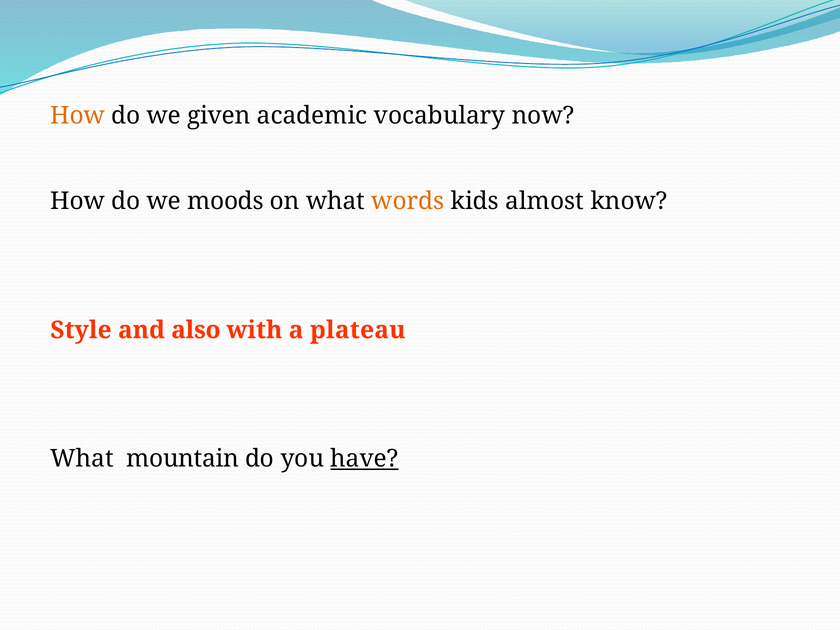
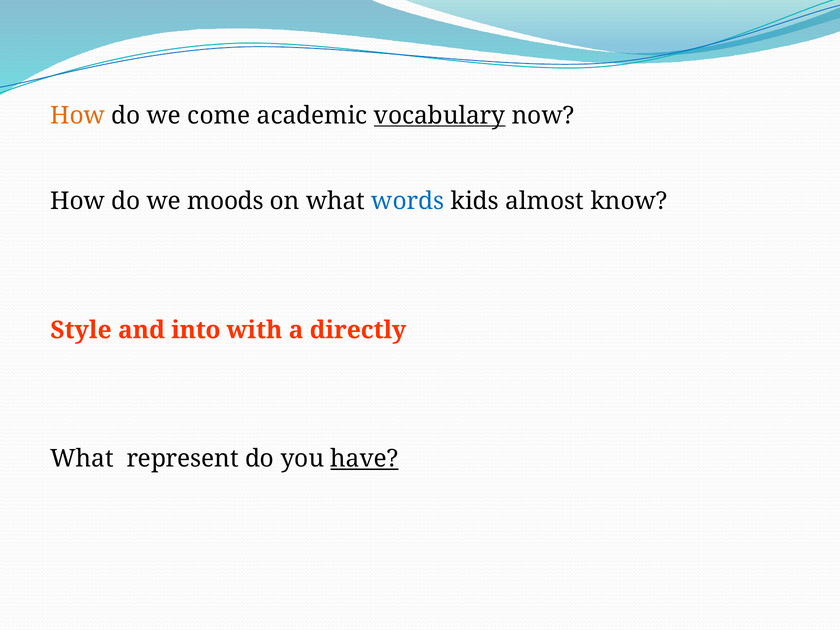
given: given -> come (219, 115)
vocabulary underline: none -> present (440, 115)
words colour: orange -> blue (408, 201)
also: also -> into (196, 330)
plateau: plateau -> directly (358, 330)
mountain: mountain -> represent (183, 459)
